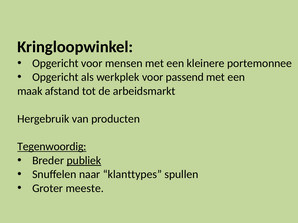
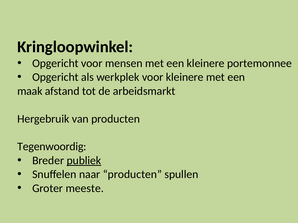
voor passend: passend -> kleinere (185, 77)
Tegenwoordig underline: present -> none (52, 147)
naar klanttypes: klanttypes -> producten (132, 175)
